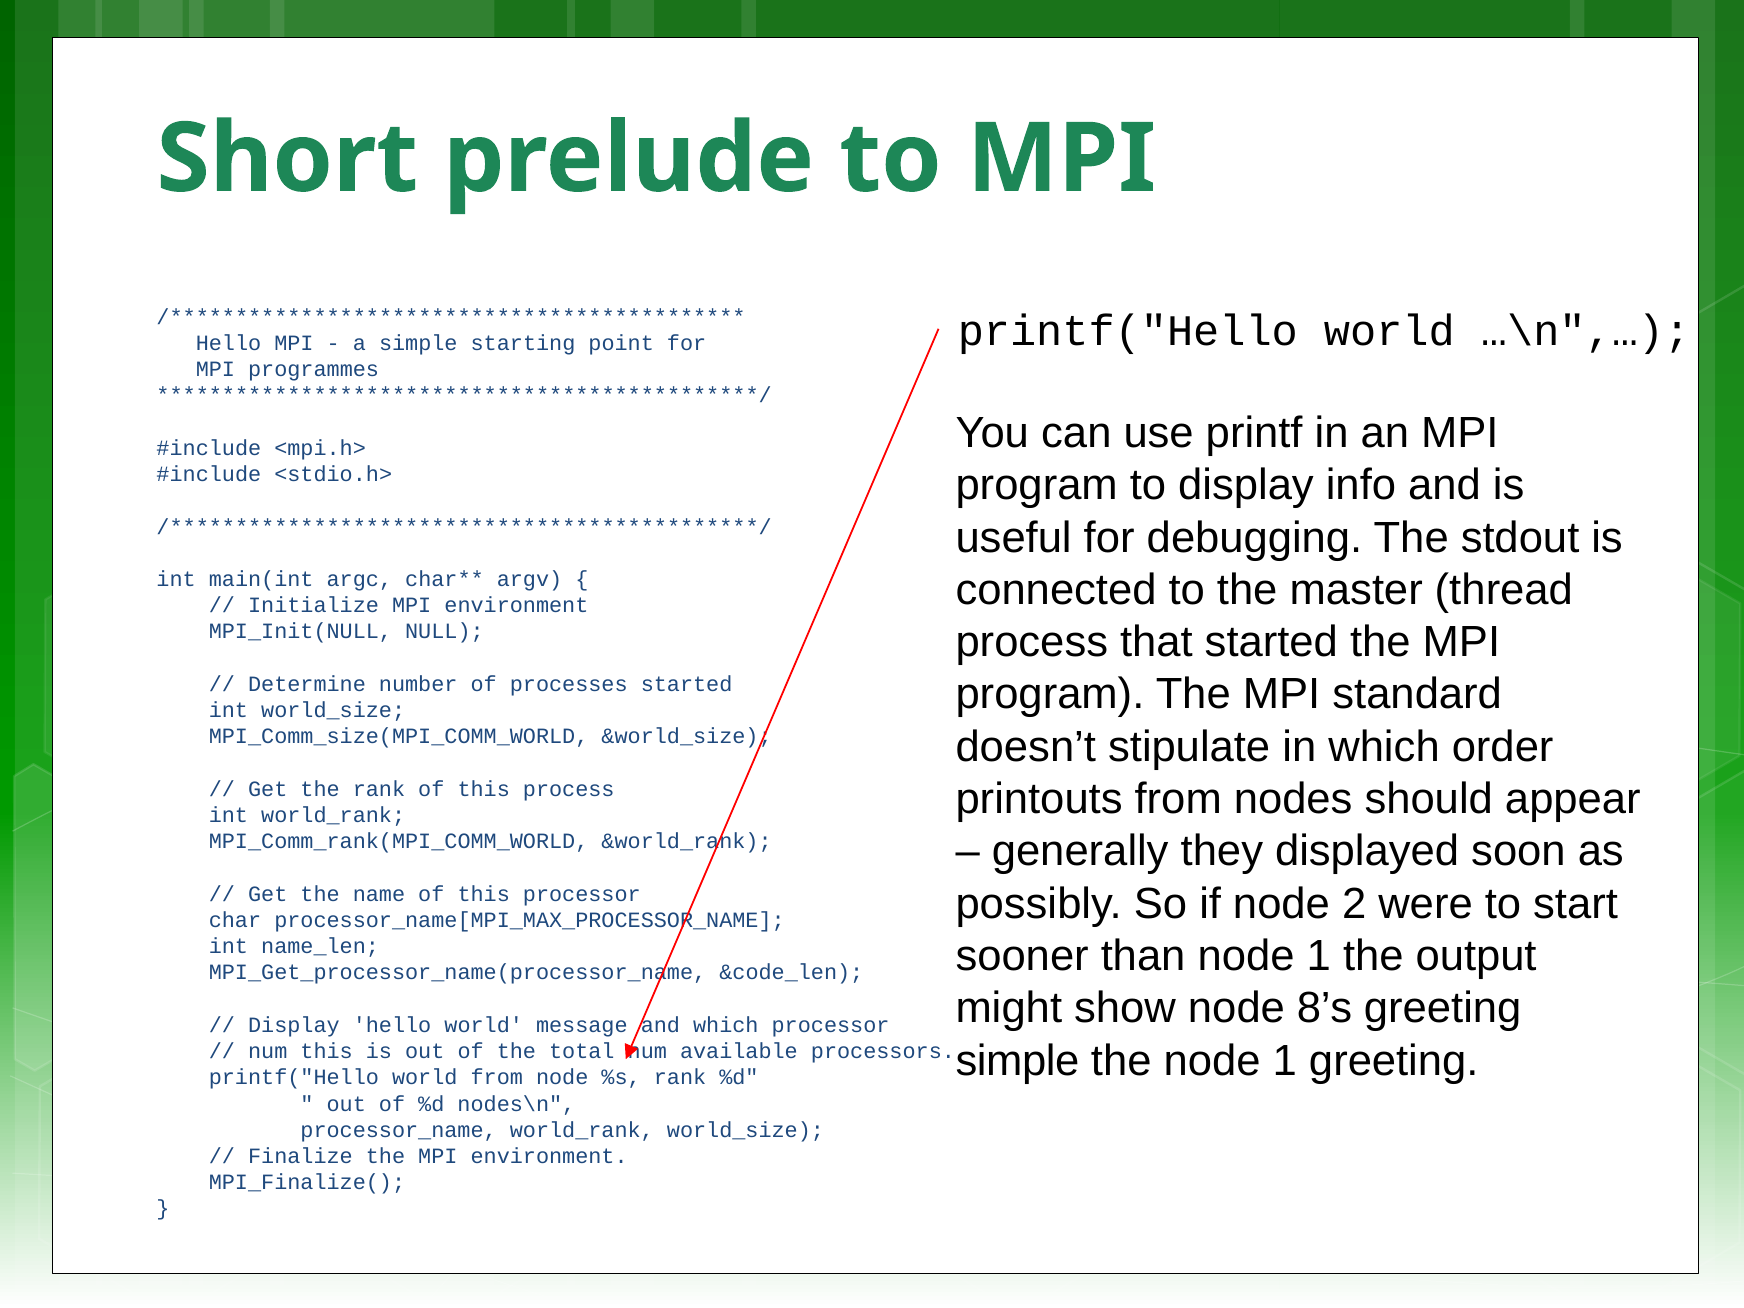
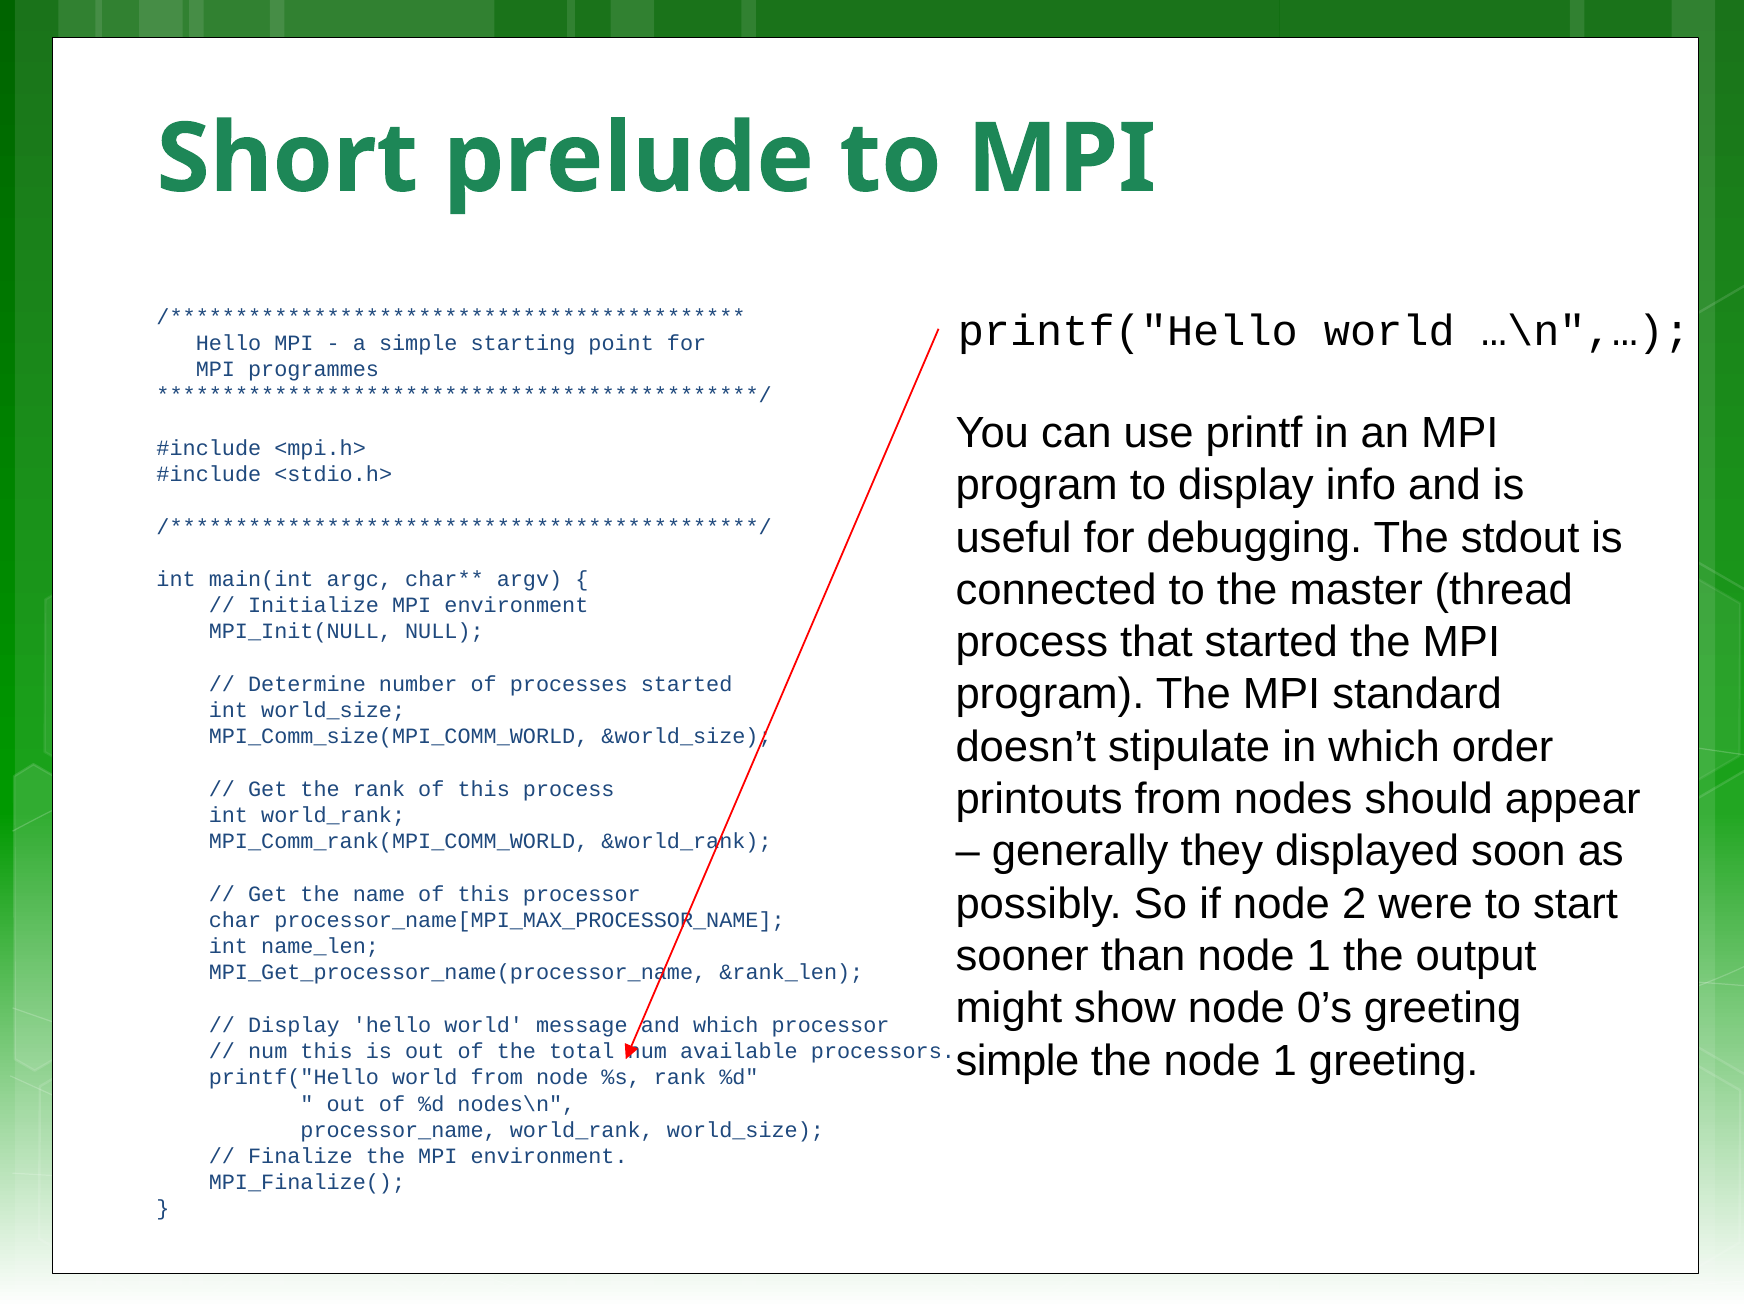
&code_len: &code_len -> &rank_len (791, 973)
8’s: 8’s -> 0’s (1324, 1009)
